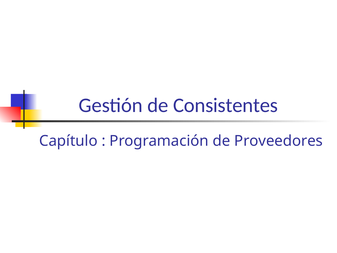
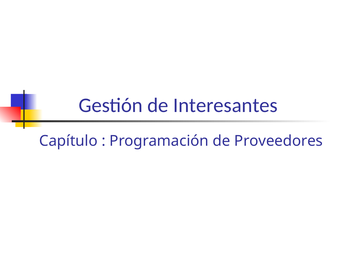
Consistentes: Consistentes -> Interesantes (225, 105)
